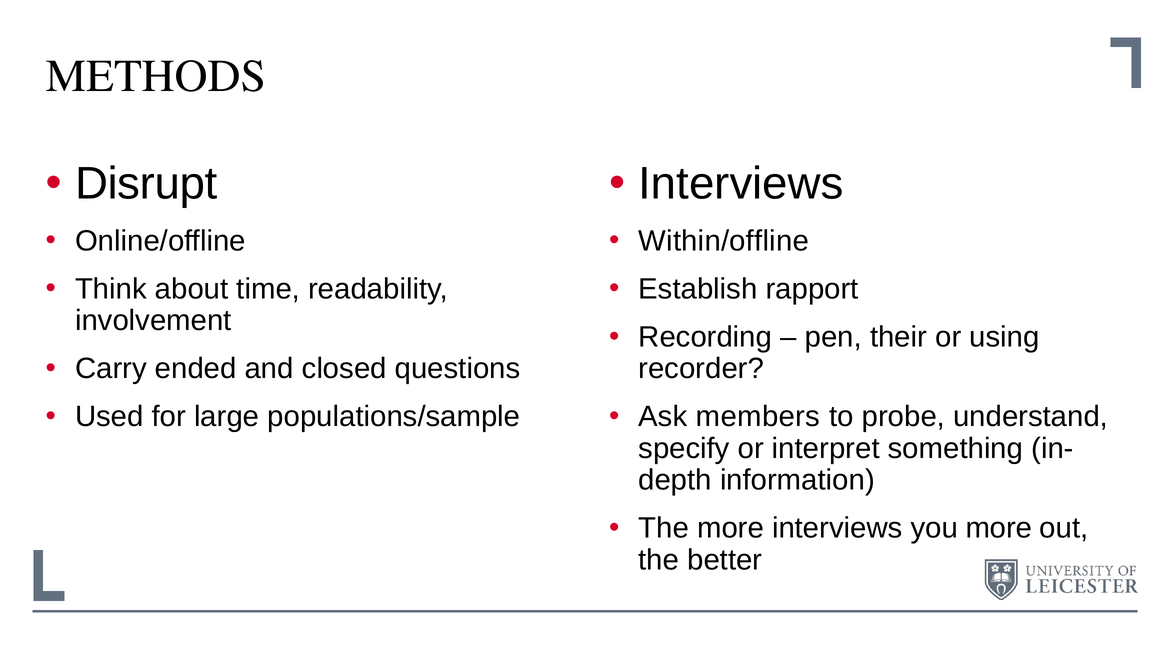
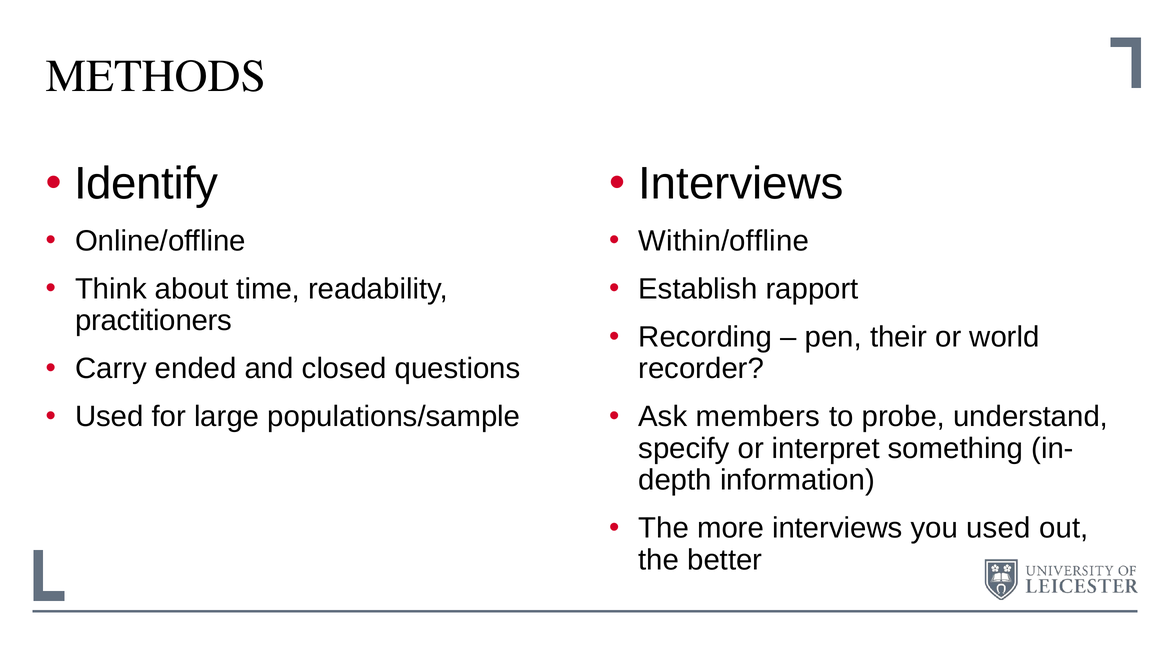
Disrupt: Disrupt -> Identify (146, 184)
involvement: involvement -> practitioners (153, 321)
using: using -> world (1005, 337)
you more: more -> used (999, 528)
